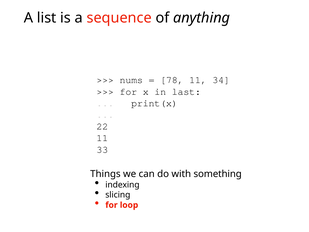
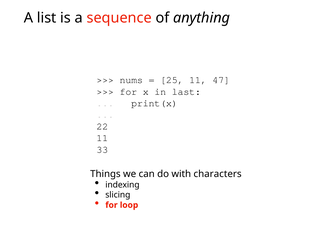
78: 78 -> 25 (172, 80)
34: 34 -> 47 (221, 80)
something: something -> characters (218, 174)
